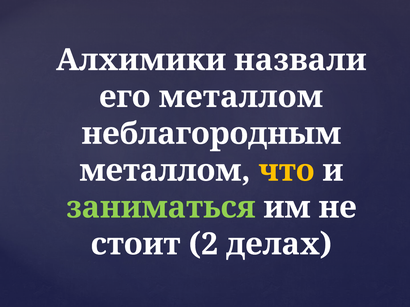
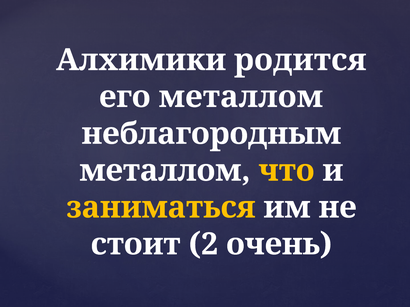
назвали: назвали -> родится (300, 60)
заниматься colour: light green -> yellow (161, 208)
делах: делах -> очень (279, 245)
